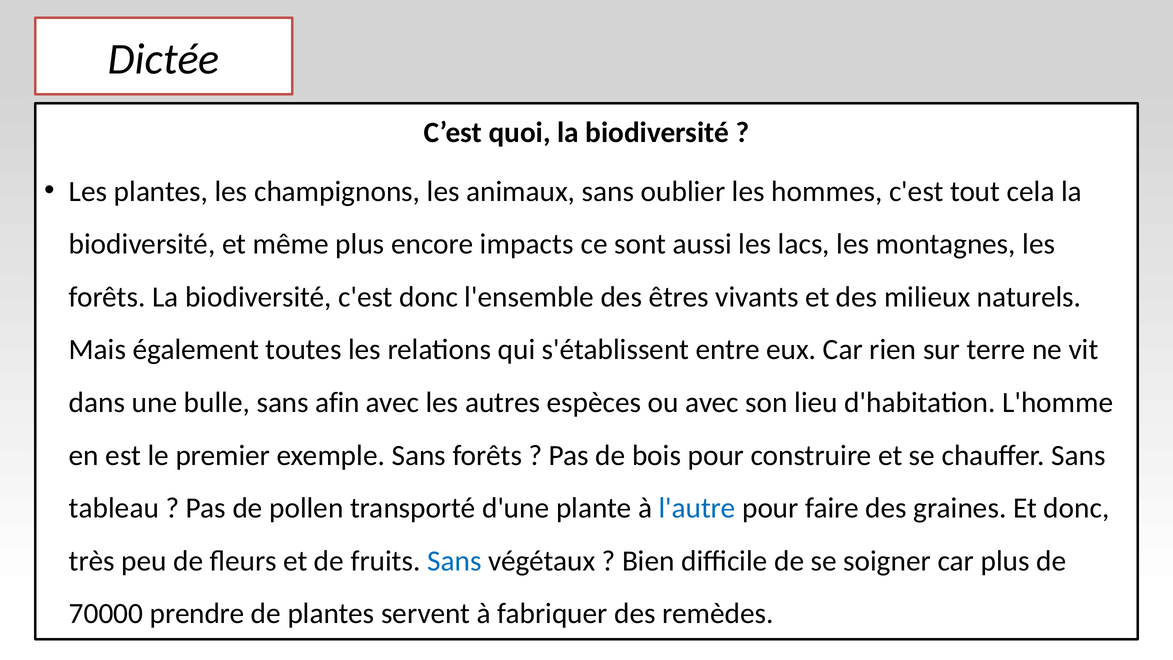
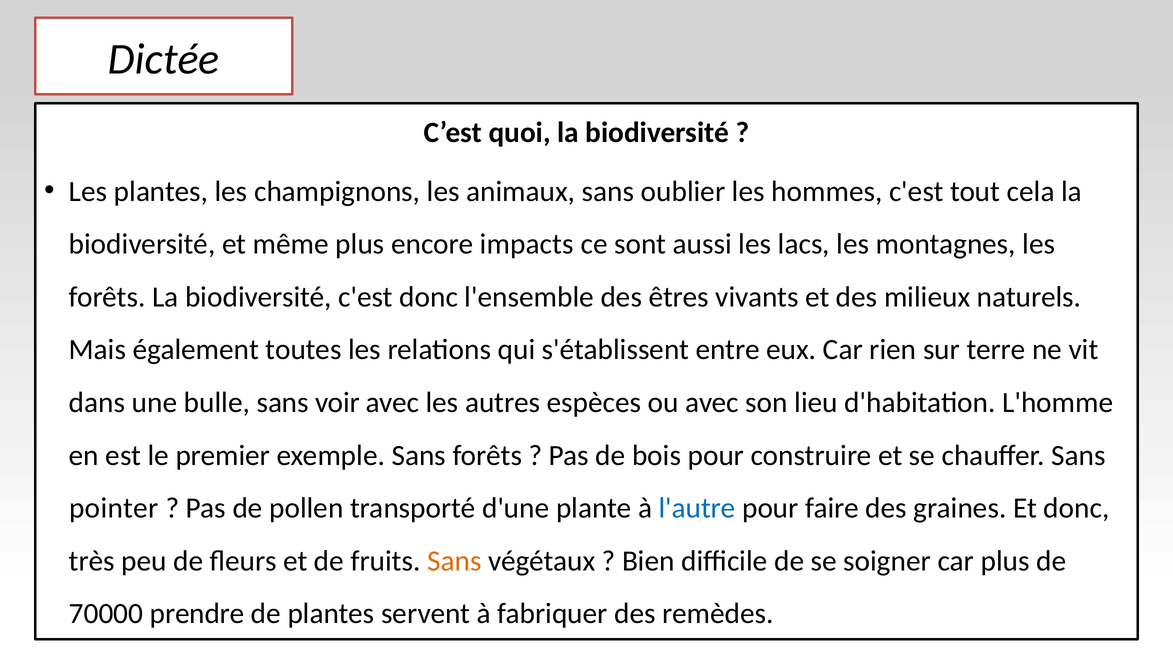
afin: afin -> voir (337, 402)
tableau: tableau -> pointer (114, 508)
Sans colour: blue -> orange (454, 561)
